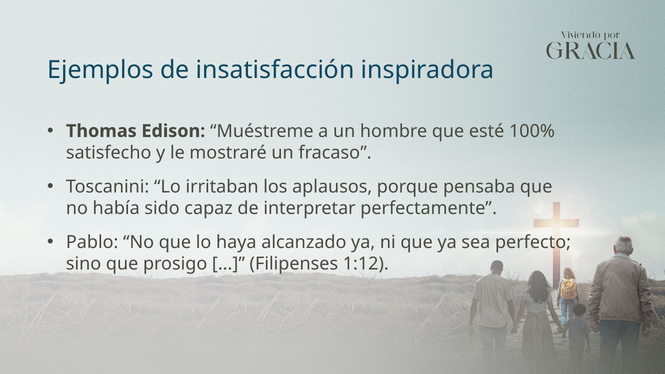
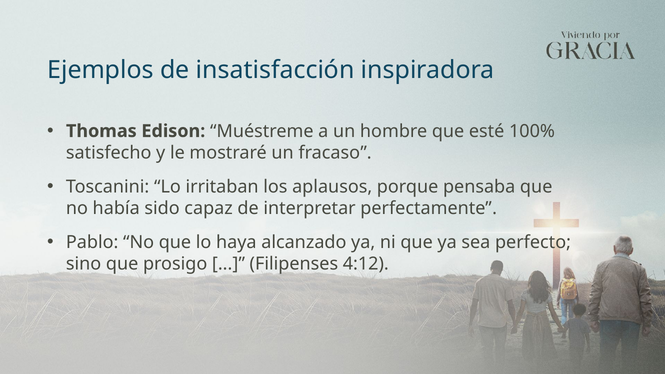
1:12: 1:12 -> 4:12 (366, 264)
